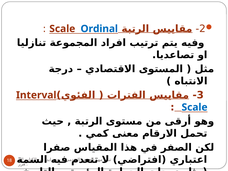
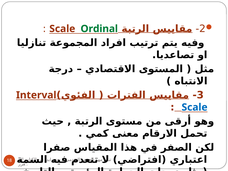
Ordinal colour: blue -> green (99, 29)
